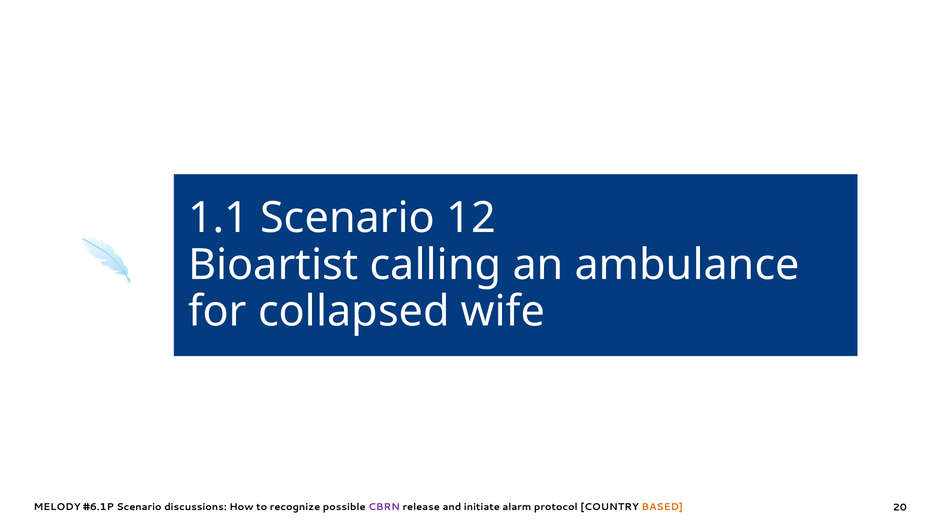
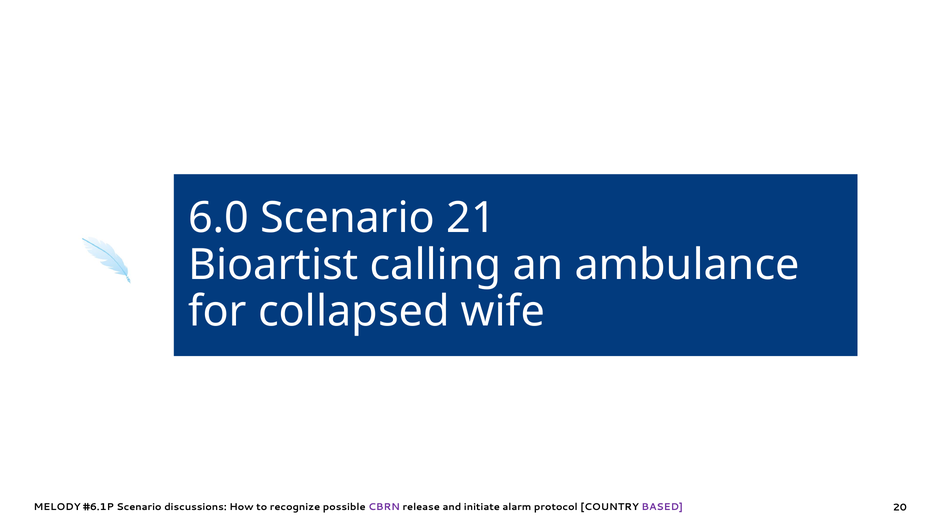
1.1: 1.1 -> 6.0 (218, 218)
12: 12 -> 21 (471, 218)
BASED colour: orange -> purple (662, 507)
